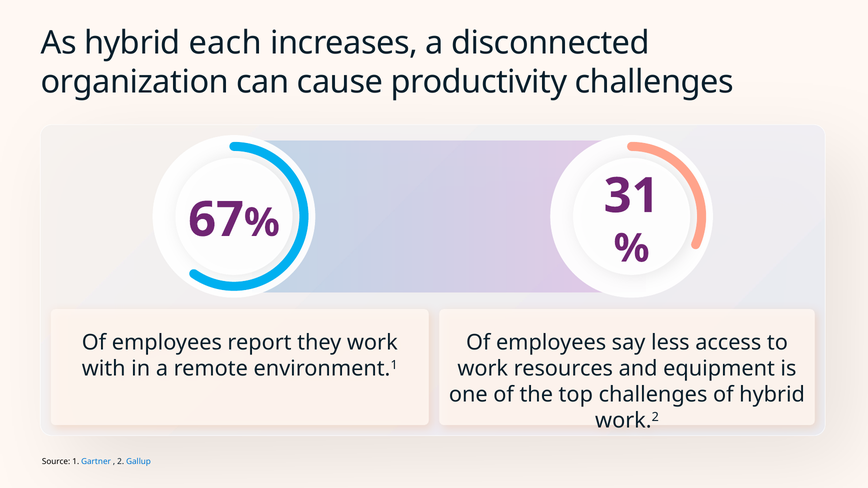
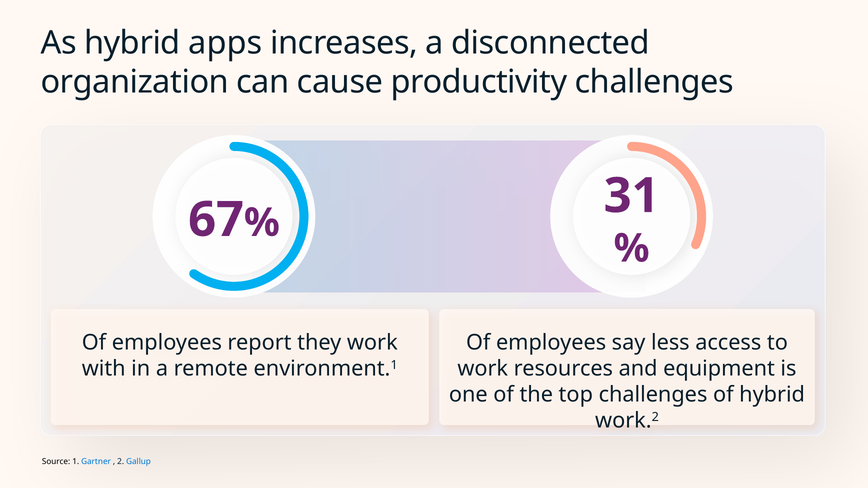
each: each -> apps (225, 43)
